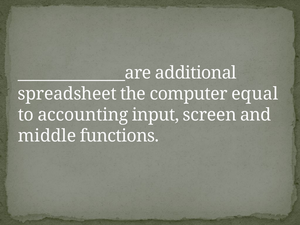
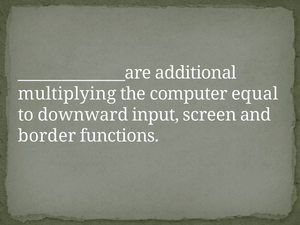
spreadsheet: spreadsheet -> multiplying (67, 94)
accounting: accounting -> downward (83, 115)
middle: middle -> border (47, 136)
